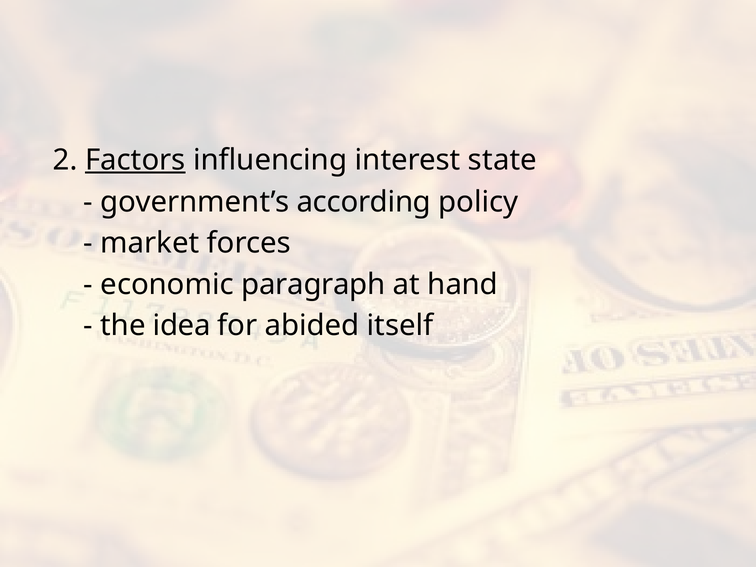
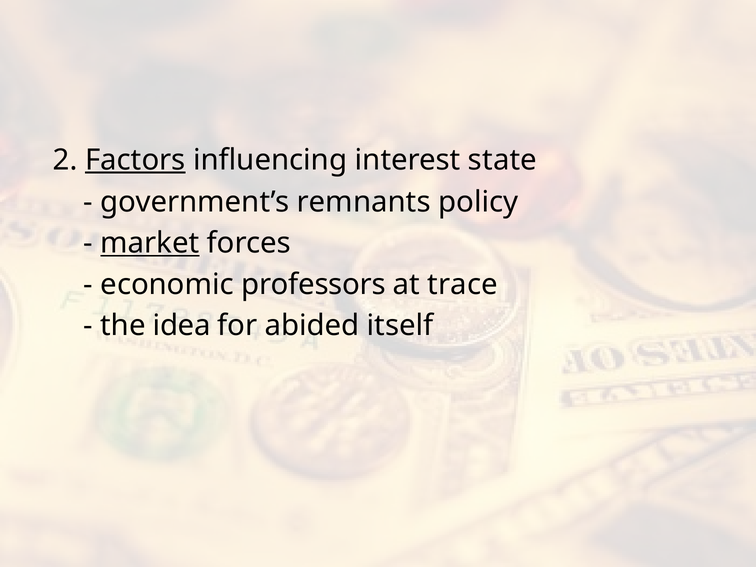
according: according -> remnants (364, 202)
market underline: none -> present (150, 243)
paragraph: paragraph -> professors (313, 284)
hand: hand -> trace (463, 284)
